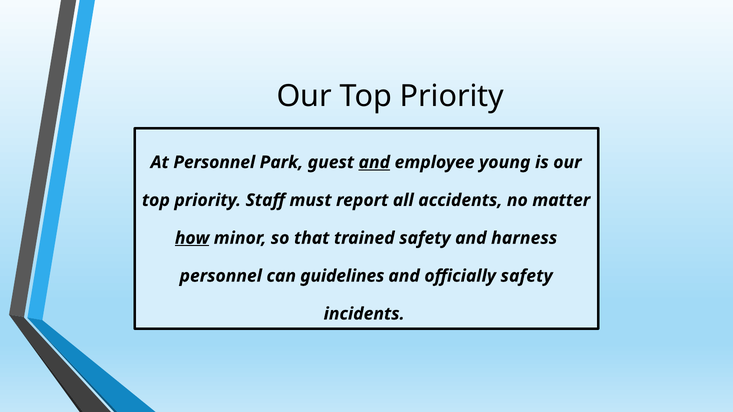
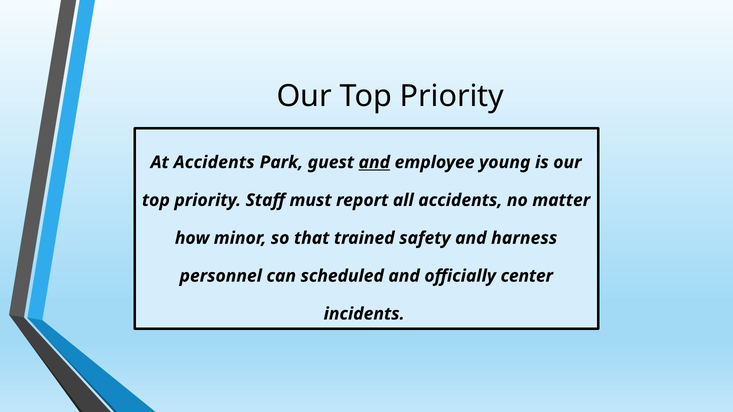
At Personnel: Personnel -> Accidents (214, 162)
how underline: present -> none (192, 238)
guidelines: guidelines -> scheduled (342, 276)
officially safety: safety -> center (527, 276)
